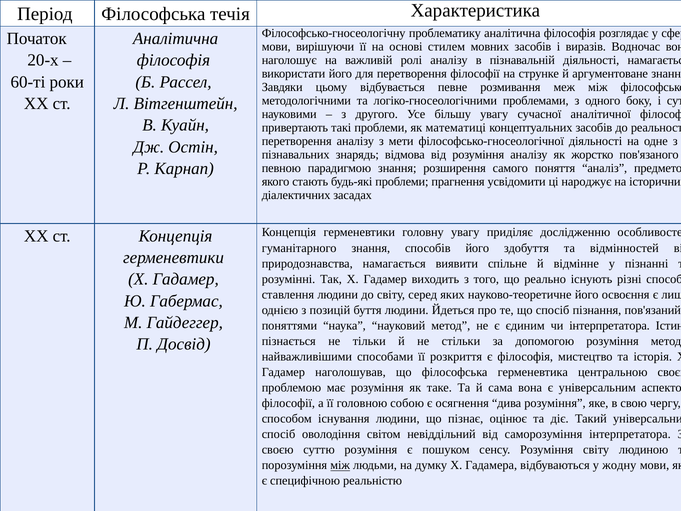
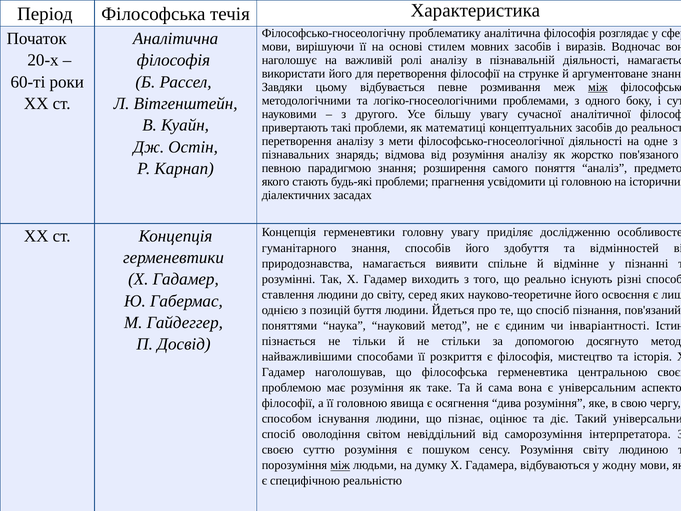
між underline: none -> present (598, 87)
ці народжує: народжує -> головною (586, 182)
чи інтерпретатора: інтерпретатора -> інваріантності (609, 325)
допомогою розуміння: розуміння -> досягнуто (612, 341)
собою: собою -> явища (407, 403)
